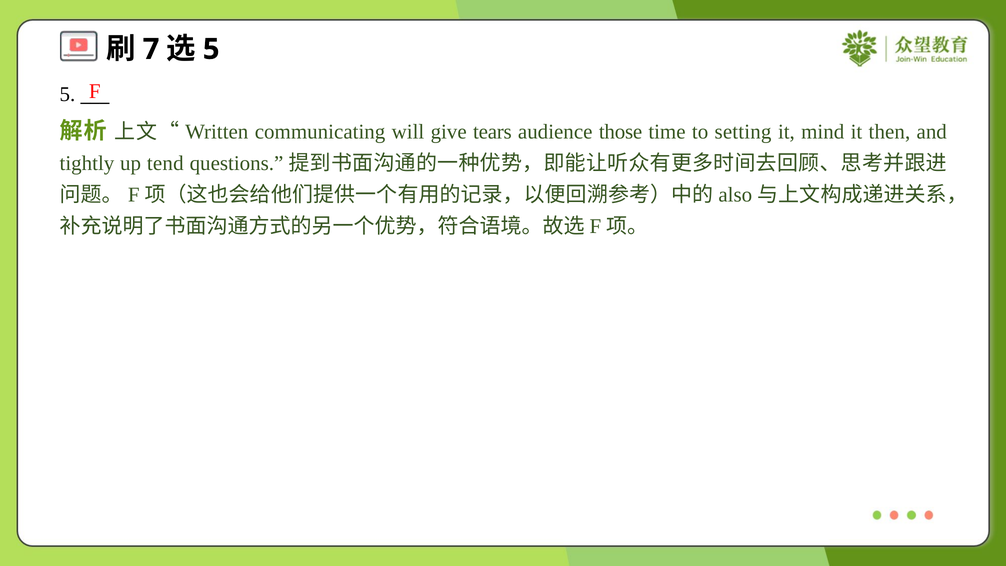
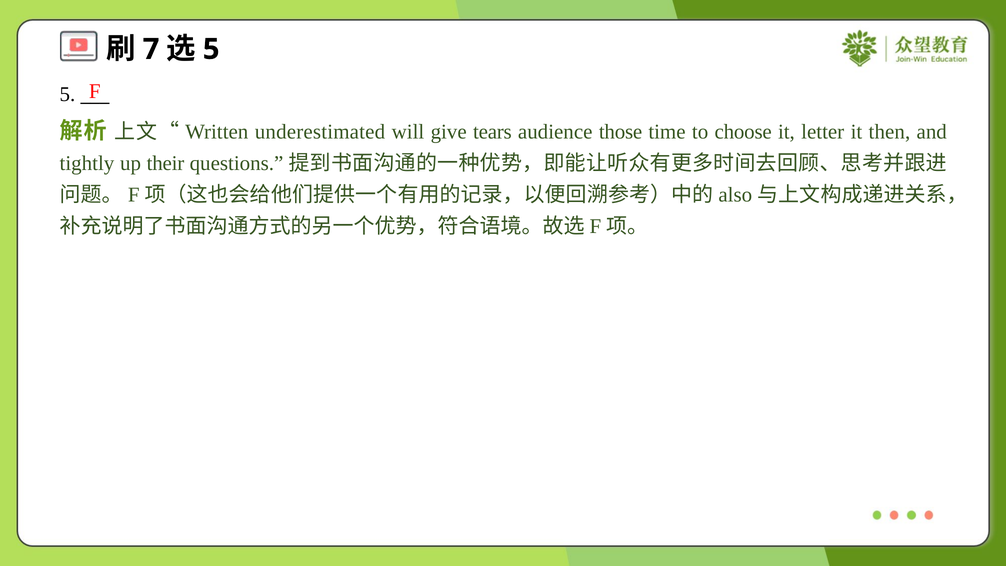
communicating: communicating -> underestimated (320, 132)
setting: setting -> choose (743, 132)
mind: mind -> letter (823, 132)
tend: tend -> their (166, 163)
